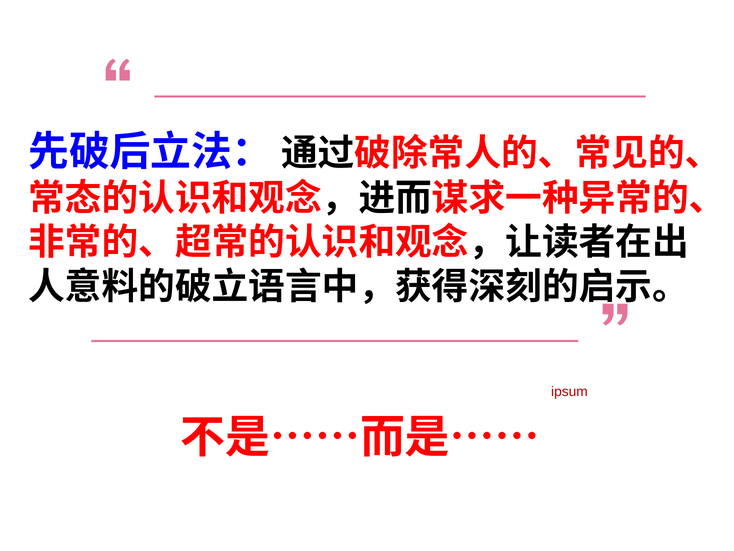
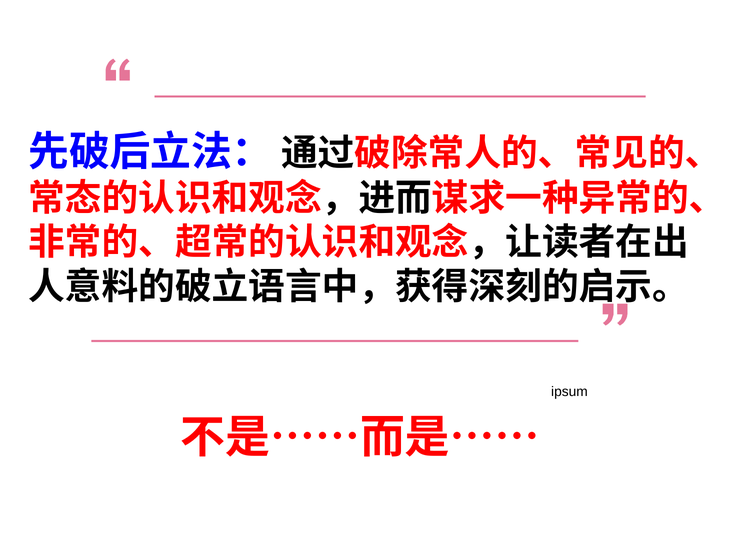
ipsum colour: red -> black (569, 391)
